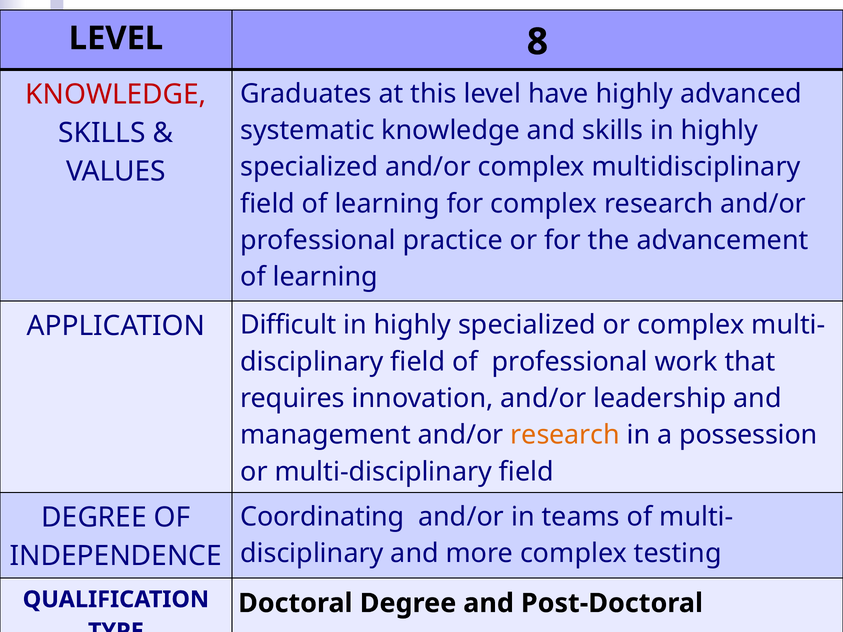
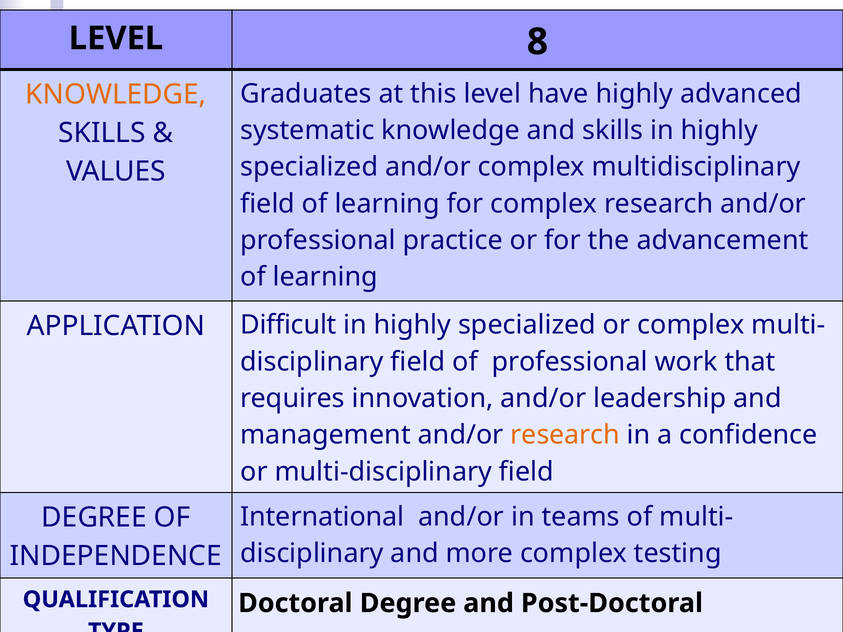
KNOWLEDGE colour: red -> orange (116, 95)
possession: possession -> confidence (748, 435)
Coordinating: Coordinating -> International (322, 517)
